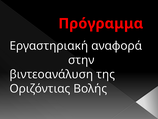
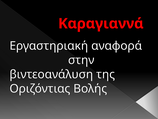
Πρόγραμμα: Πρόγραμμα -> Καραγιαννά (101, 24)
